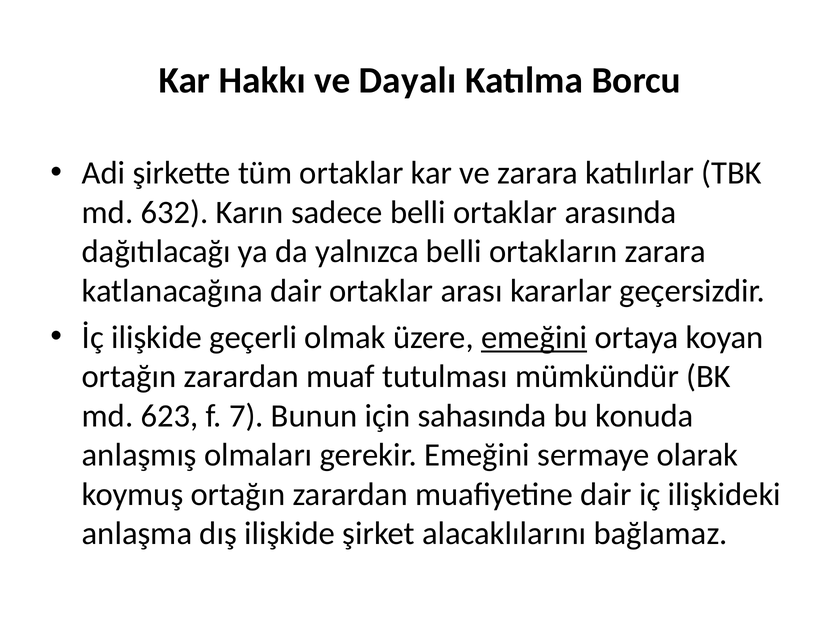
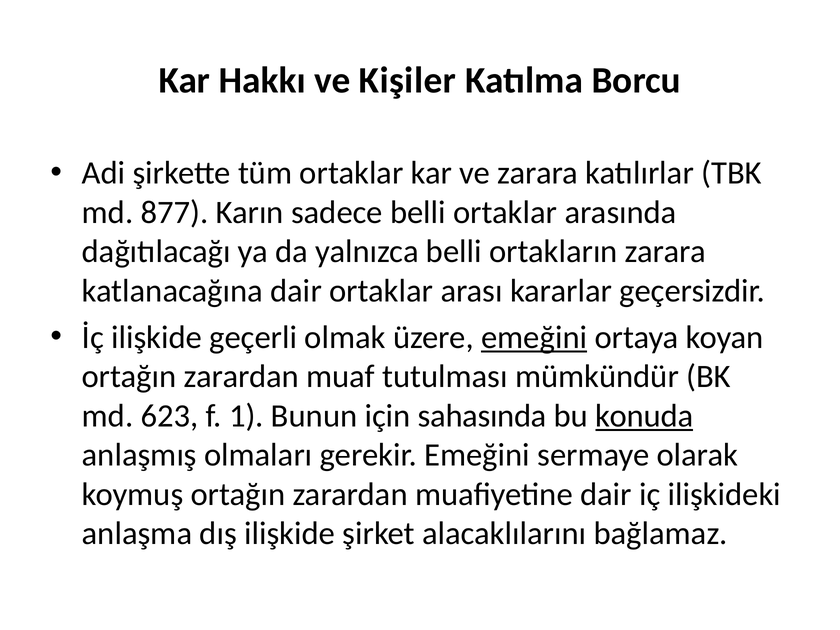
Dayalı: Dayalı -> Kişiler (407, 80)
632: 632 -> 877 (174, 212)
7: 7 -> 1 (246, 416)
konuda underline: none -> present (644, 416)
